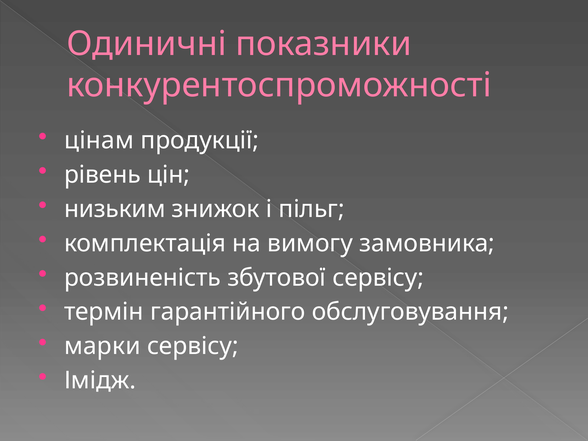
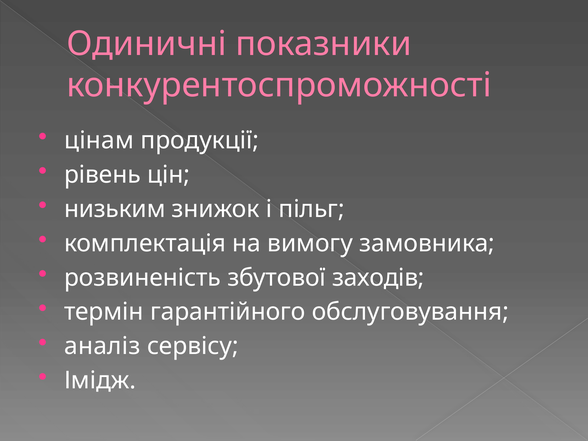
збутової сервісу: сервісу -> заходів (378, 278)
марки: марки -> аналіз (102, 346)
